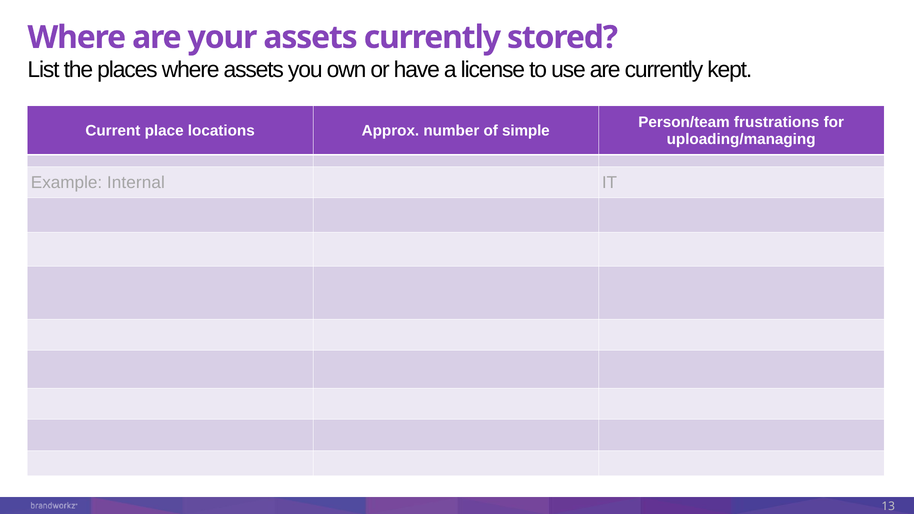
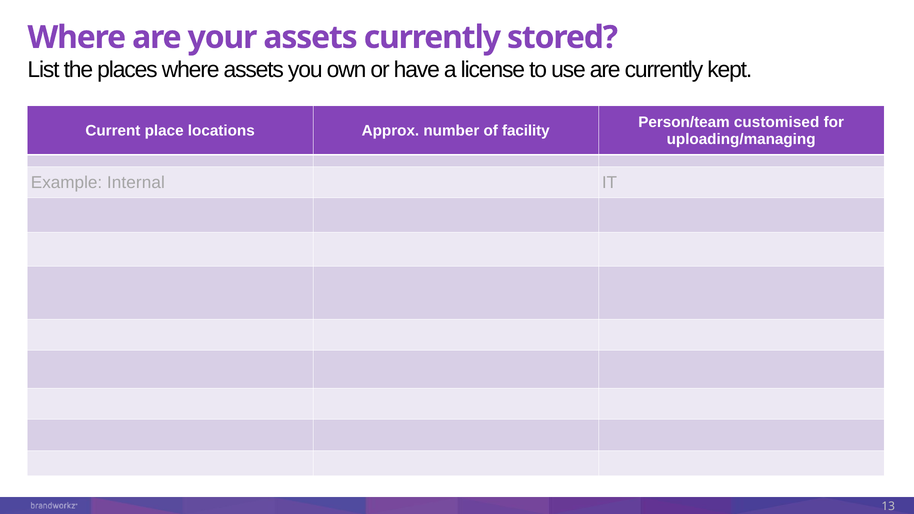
frustrations: frustrations -> customised (777, 122)
simple: simple -> facility (526, 131)
